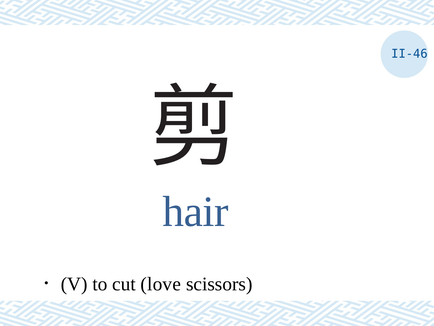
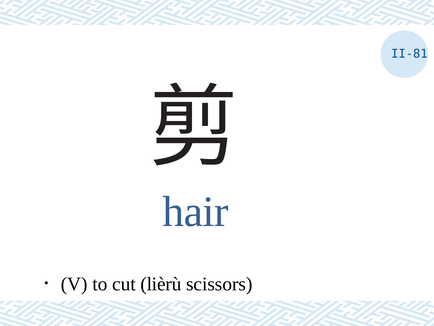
II-46: II-46 -> II-81 (409, 54)
love: love -> lièrù (161, 284)
